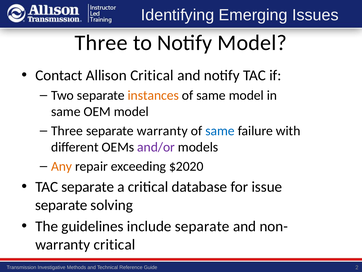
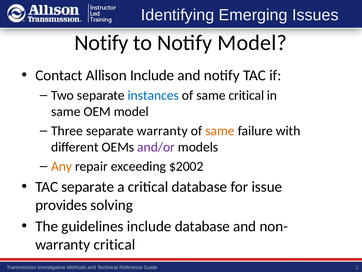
Three: Three -> Notify (101, 43)
Allison Critical: Critical -> Include (152, 75)
instances colour: orange -> blue (153, 95)
same model: model -> critical (246, 95)
same colour: blue -> orange (220, 131)
$2020: $2020 -> $2002 (186, 166)
separate: separate -> provides (61, 205)
include separate: separate -> database (202, 226)
